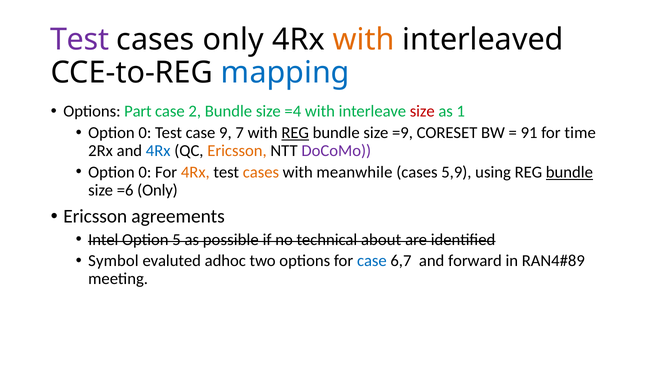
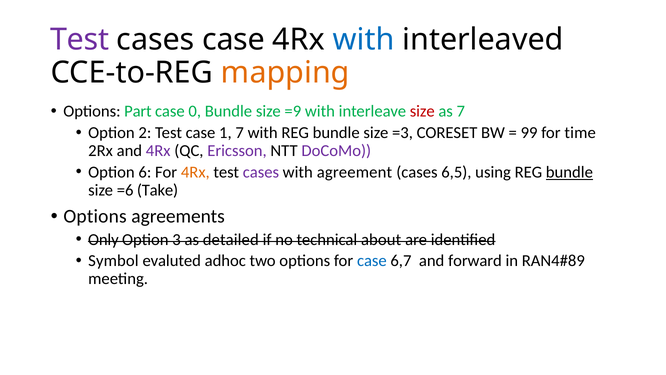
cases only: only -> case (234, 39)
with colour: orange -> blue (364, 39)
mapping colour: blue -> orange (285, 72)
2: 2 -> 0 (195, 111)
=4: =4 -> =9 (293, 111)
as 1: 1 -> 7 (461, 111)
0: 0 -> 2 (145, 133)
9: 9 -> 1 (225, 133)
REG underline: present -> none (295, 133)
=9: =9 -> =3 (402, 133)
91: 91 -> 99 (529, 133)
4Rx colour: blue -> purple (158, 151)
Ericsson colour: orange -> purple (237, 151)
0: 0 -> 6 (145, 172)
cases colour: orange -> purple (261, 172)
meanwhile: meanwhile -> agreement (354, 172)
5,9: 5,9 -> 6,5 (456, 172)
=6 Only: Only -> Take (158, 190)
Ericsson: Ericsson -> Options (95, 216)
Intel: Intel -> Only (103, 239)
5: 5 -> 3 (177, 239)
possible: possible -> detailed (231, 239)
